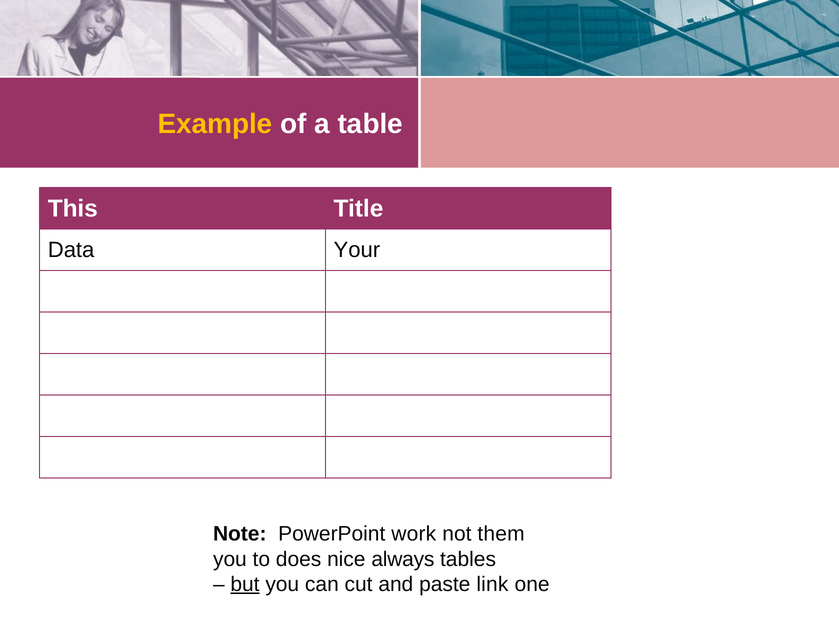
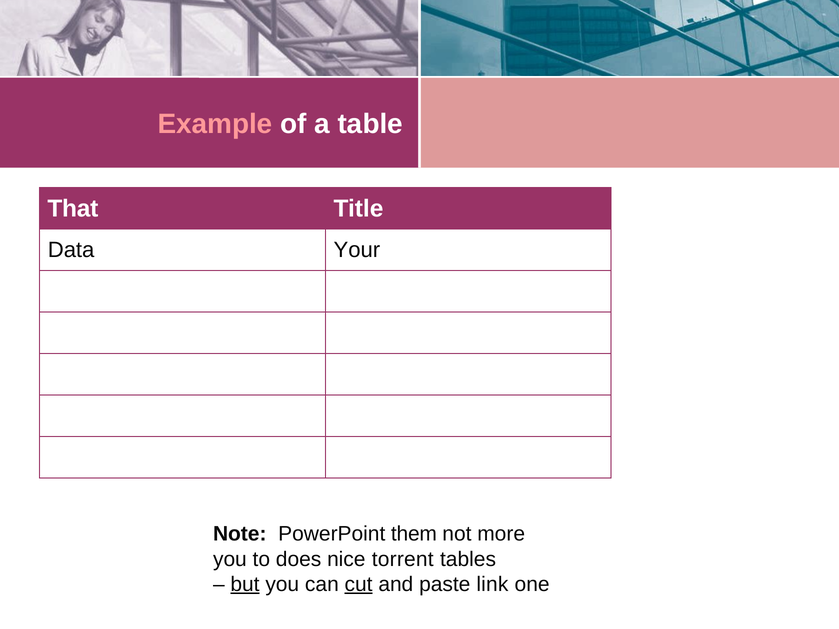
Example colour: yellow -> pink (215, 124)
This: This -> That (73, 209)
work: work -> them (414, 534)
them: them -> more (501, 534)
always: always -> torrent (403, 559)
cut underline: none -> present (359, 585)
